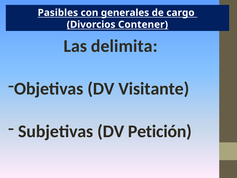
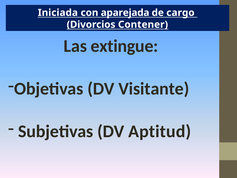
Pasibles: Pasibles -> Iniciada (58, 13)
generales: generales -> aparejada (125, 13)
delimita: delimita -> extingue (124, 46)
Petición: Petición -> Aptitud (160, 131)
